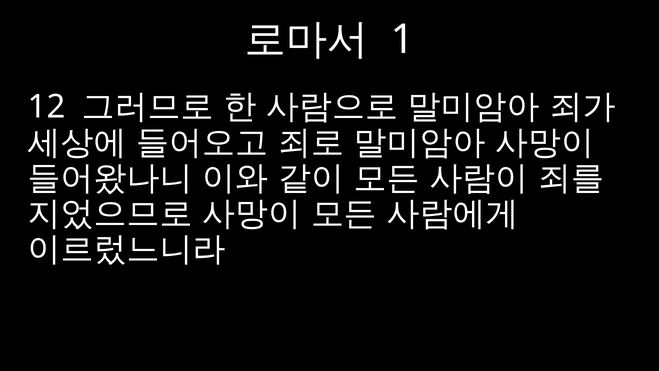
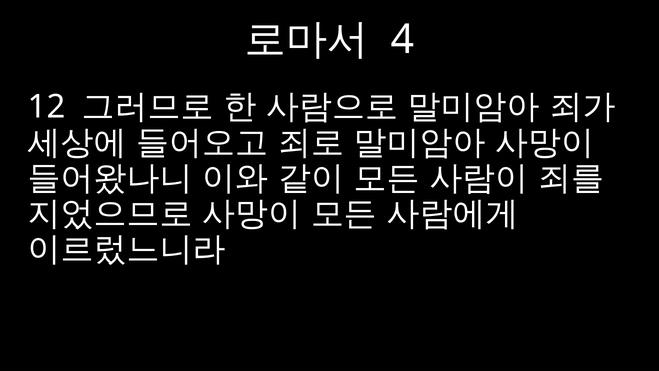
1: 1 -> 4 (402, 40)
